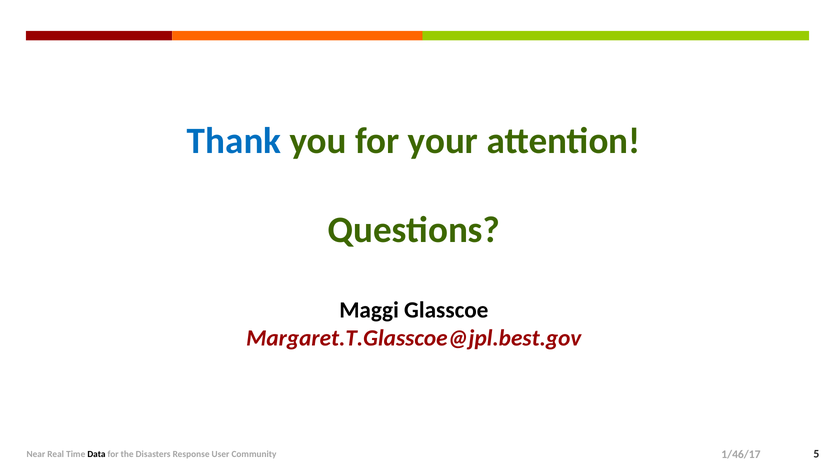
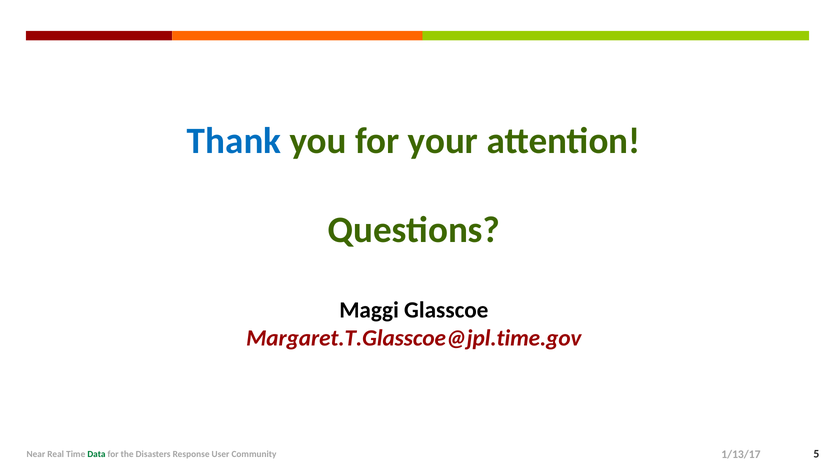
Margaret.T.Glasscoe@jpl.best.gov: Margaret.T.Glasscoe@jpl.best.gov -> Margaret.T.Glasscoe@jpl.time.gov (414, 338)
Data colour: black -> green (96, 454)
1/46/17: 1/46/17 -> 1/13/17 (741, 454)
